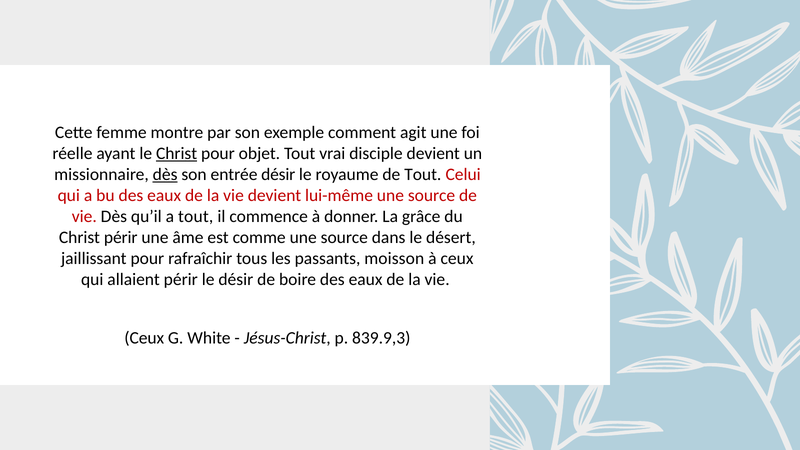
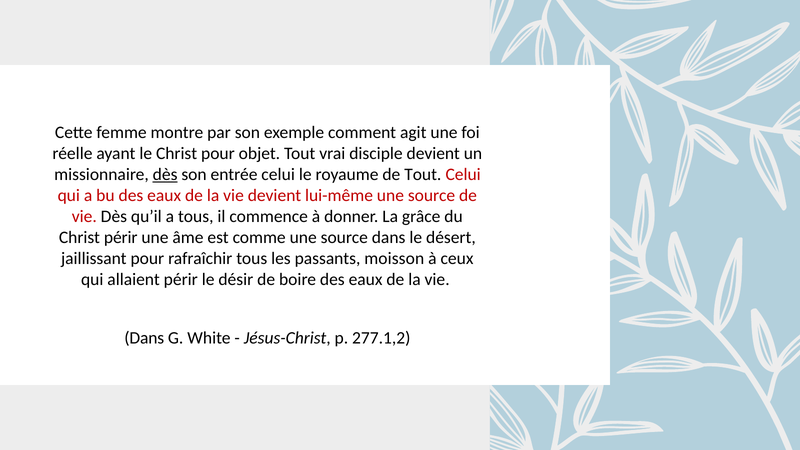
Christ underline: present -> none (177, 153)
entrée désir: désir -> celui (278, 174)
a tout: tout -> tous (196, 216)
Ceux: Ceux -> Dans (144, 338)
839.9,3: 839.9,3 -> 277.1,2 (381, 338)
